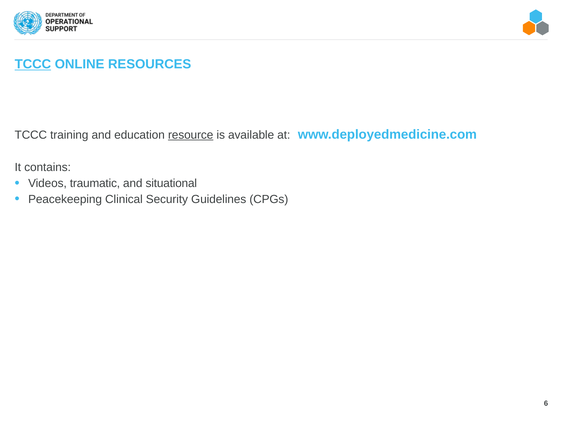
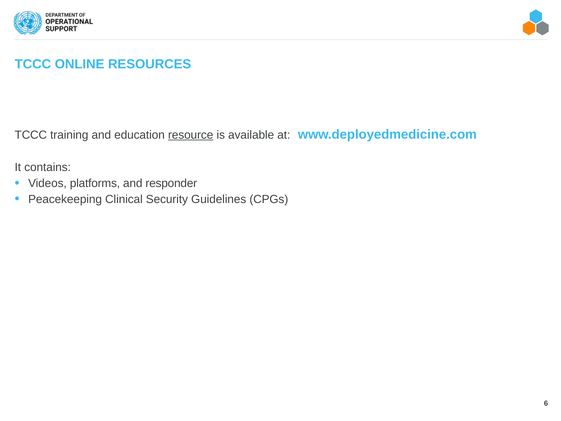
TCCC underline: present -> none (33, 64)
traumatic: traumatic -> platforms (95, 183)
situational: situational -> responder (171, 183)
